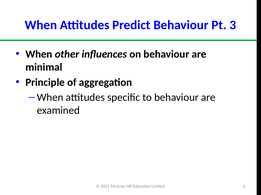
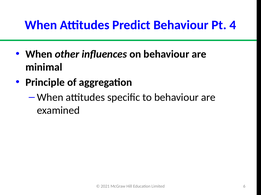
3: 3 -> 4 (233, 25)
